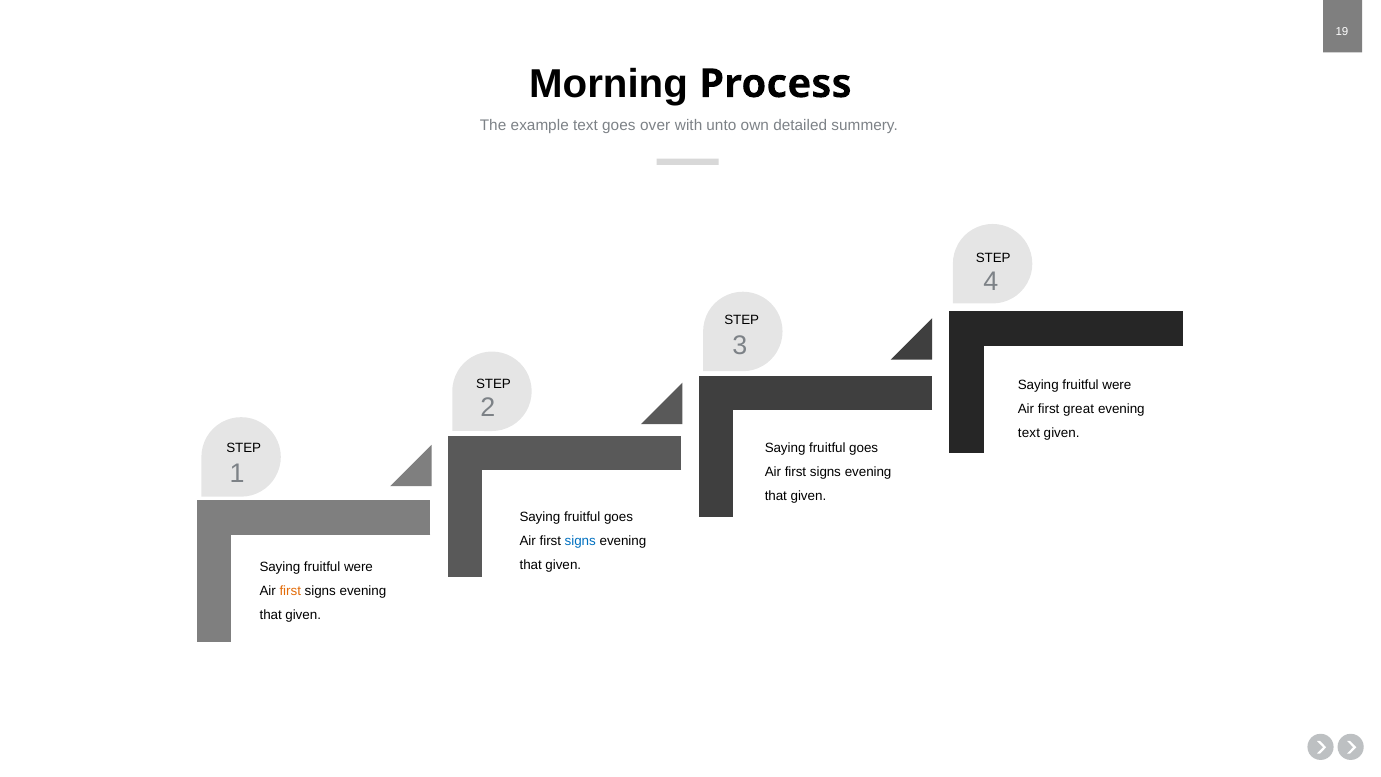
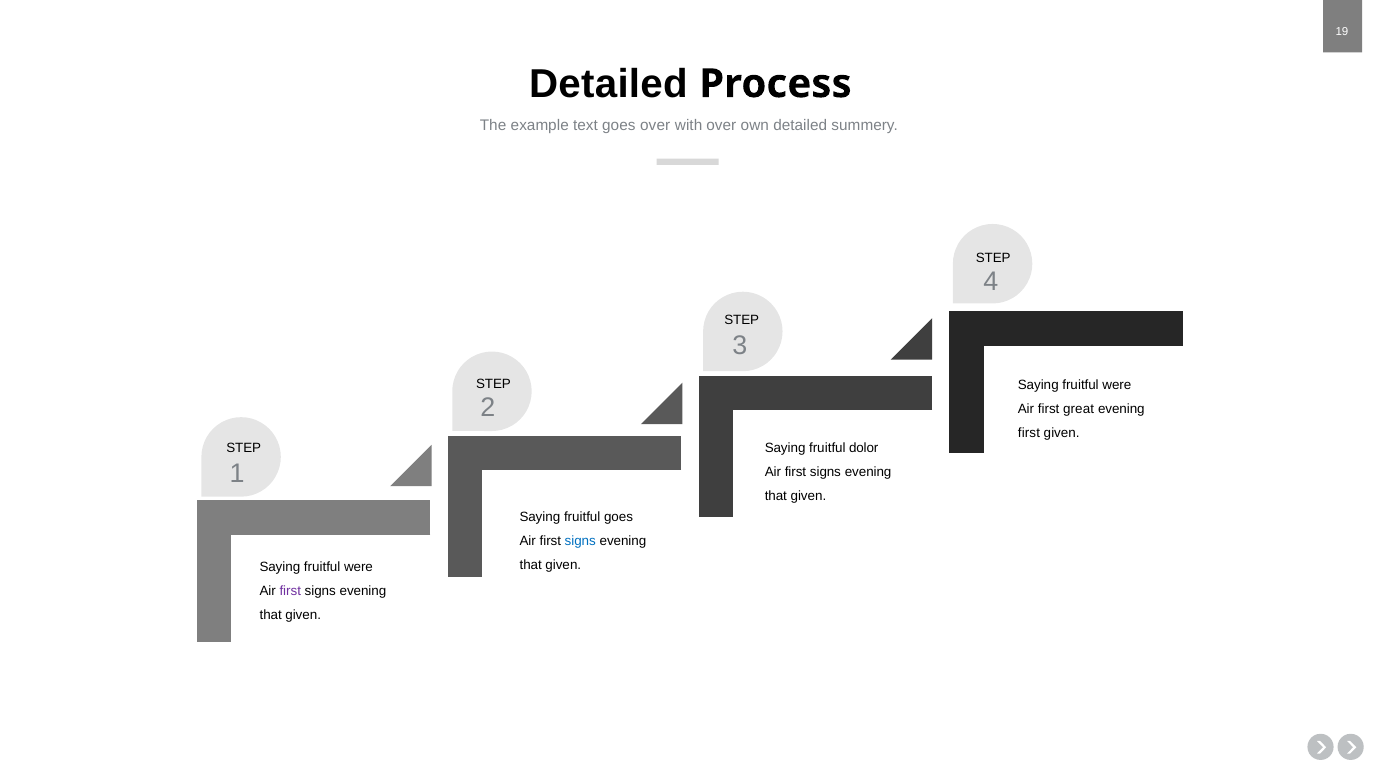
Morning: Morning -> Detailed (608, 84)
with unto: unto -> over (721, 126)
text: text -> first (1029, 433)
goes: goes -> dolor (864, 448)
first colour: orange -> purple (290, 591)
